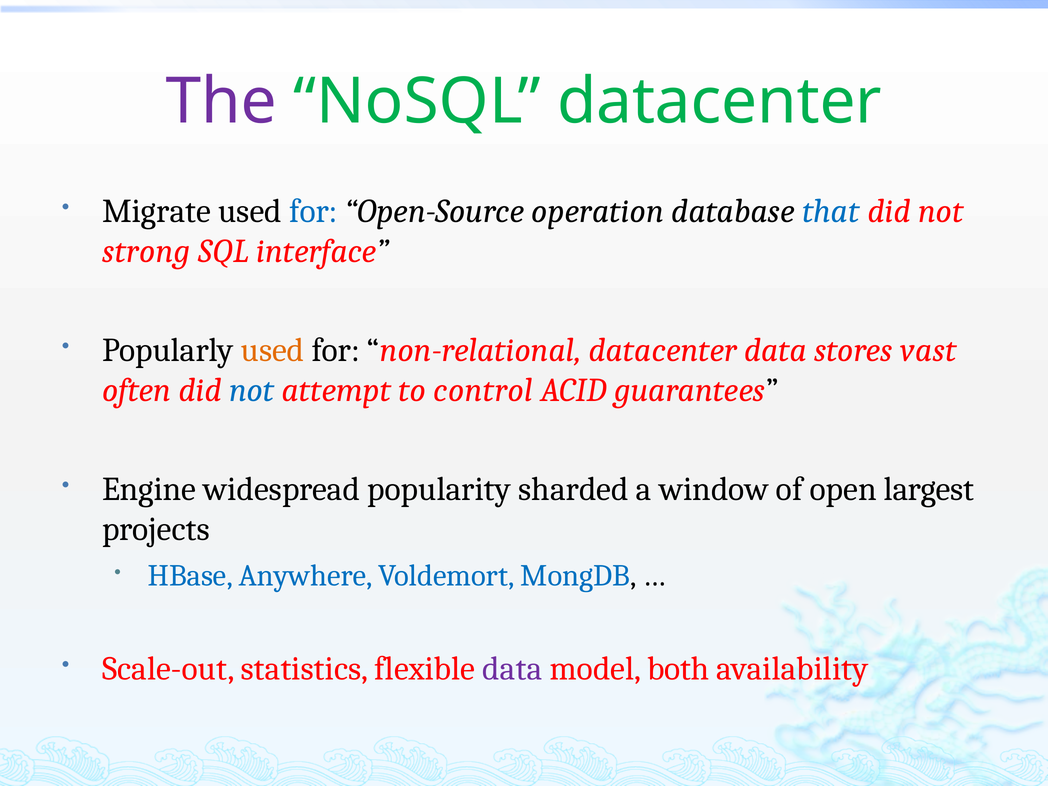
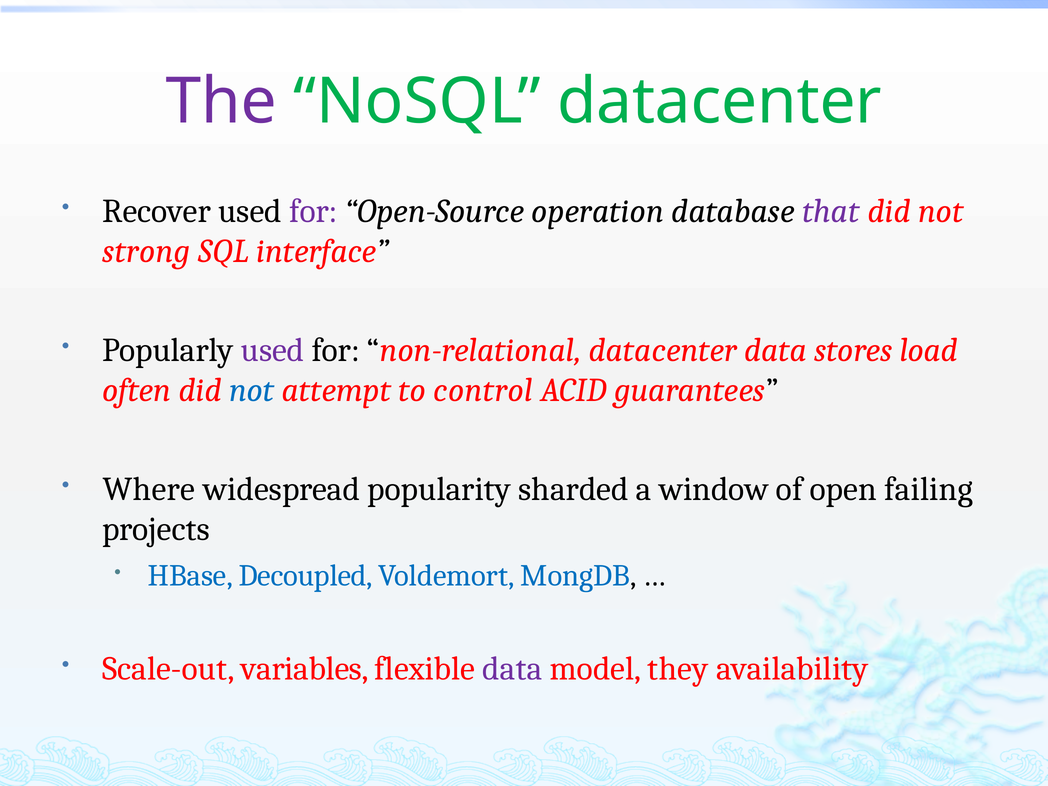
Migrate: Migrate -> Recover (156, 211)
for colour: blue -> purple (313, 211)
that colour: blue -> purple (831, 211)
used colour: orange -> purple (273, 350)
vast: vast -> load (929, 350)
Engine: Engine -> Where (149, 489)
largest: largest -> failing (929, 489)
Anywhere: Anywhere -> Decoupled (306, 576)
statistics: statistics -> variables (305, 668)
both: both -> they (678, 668)
